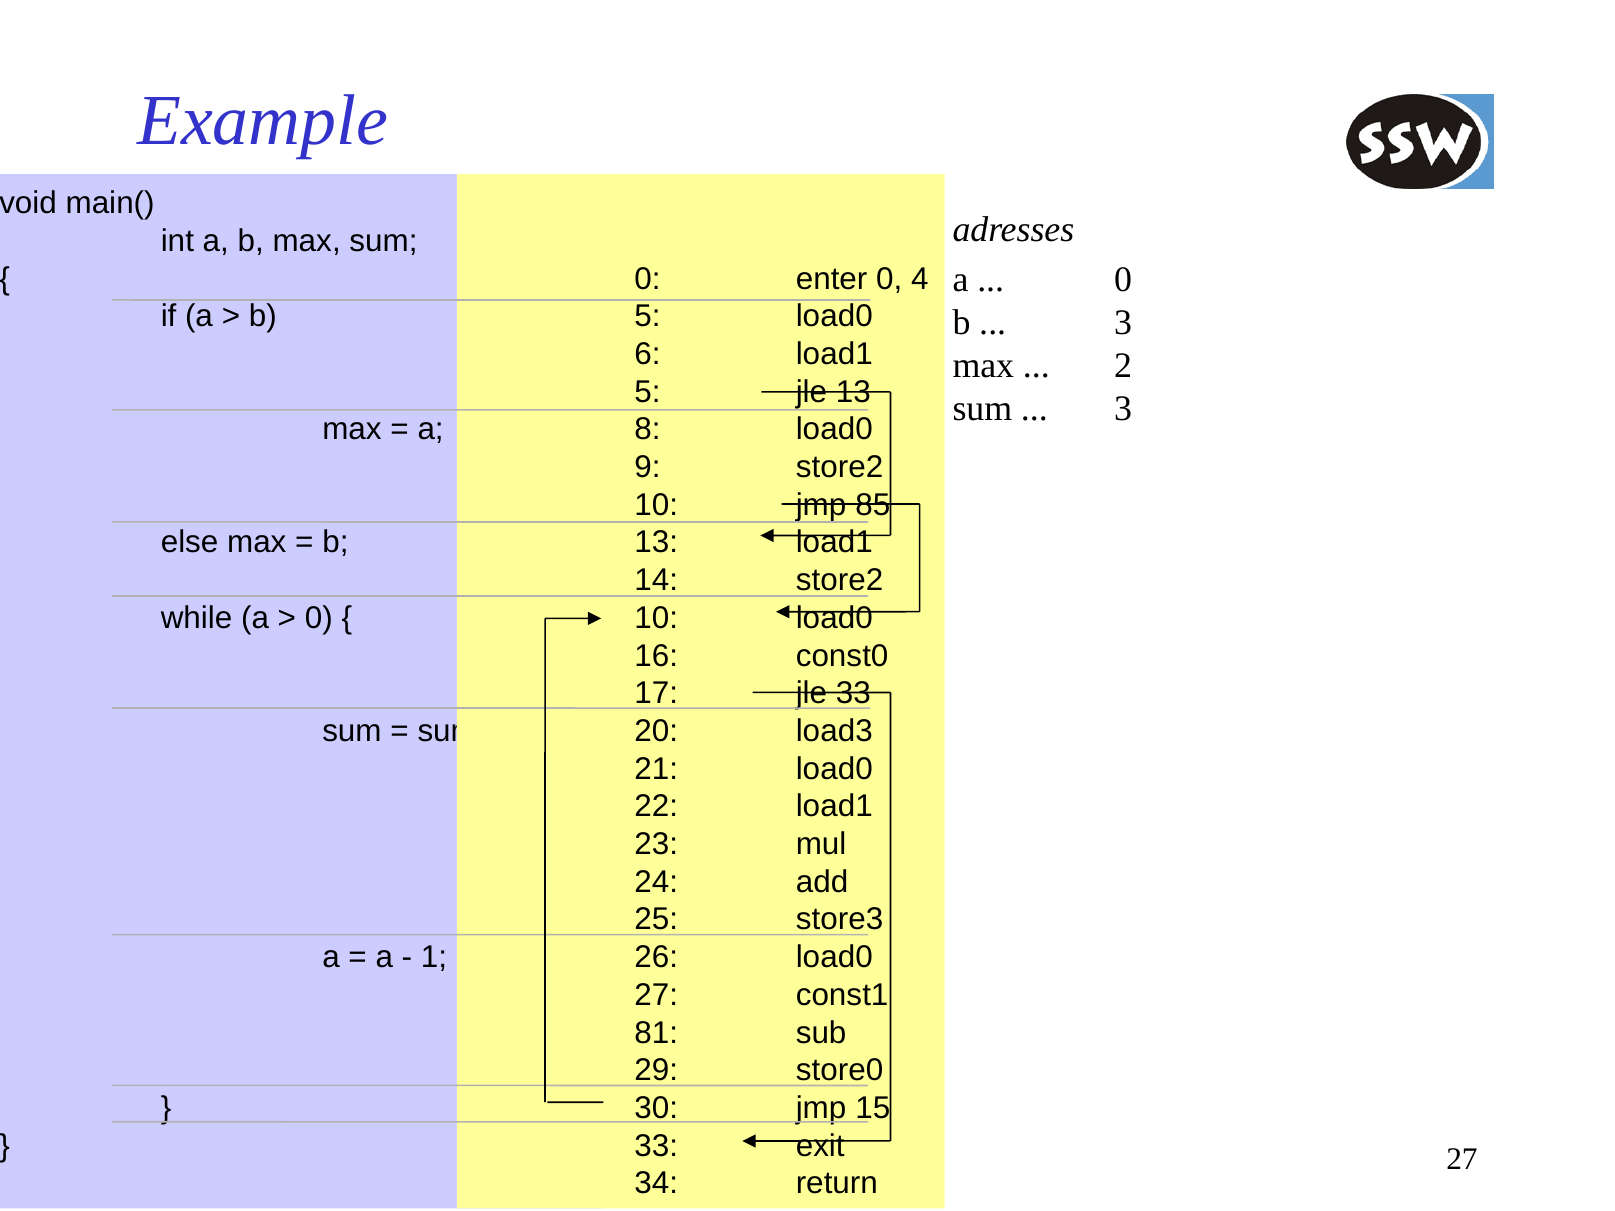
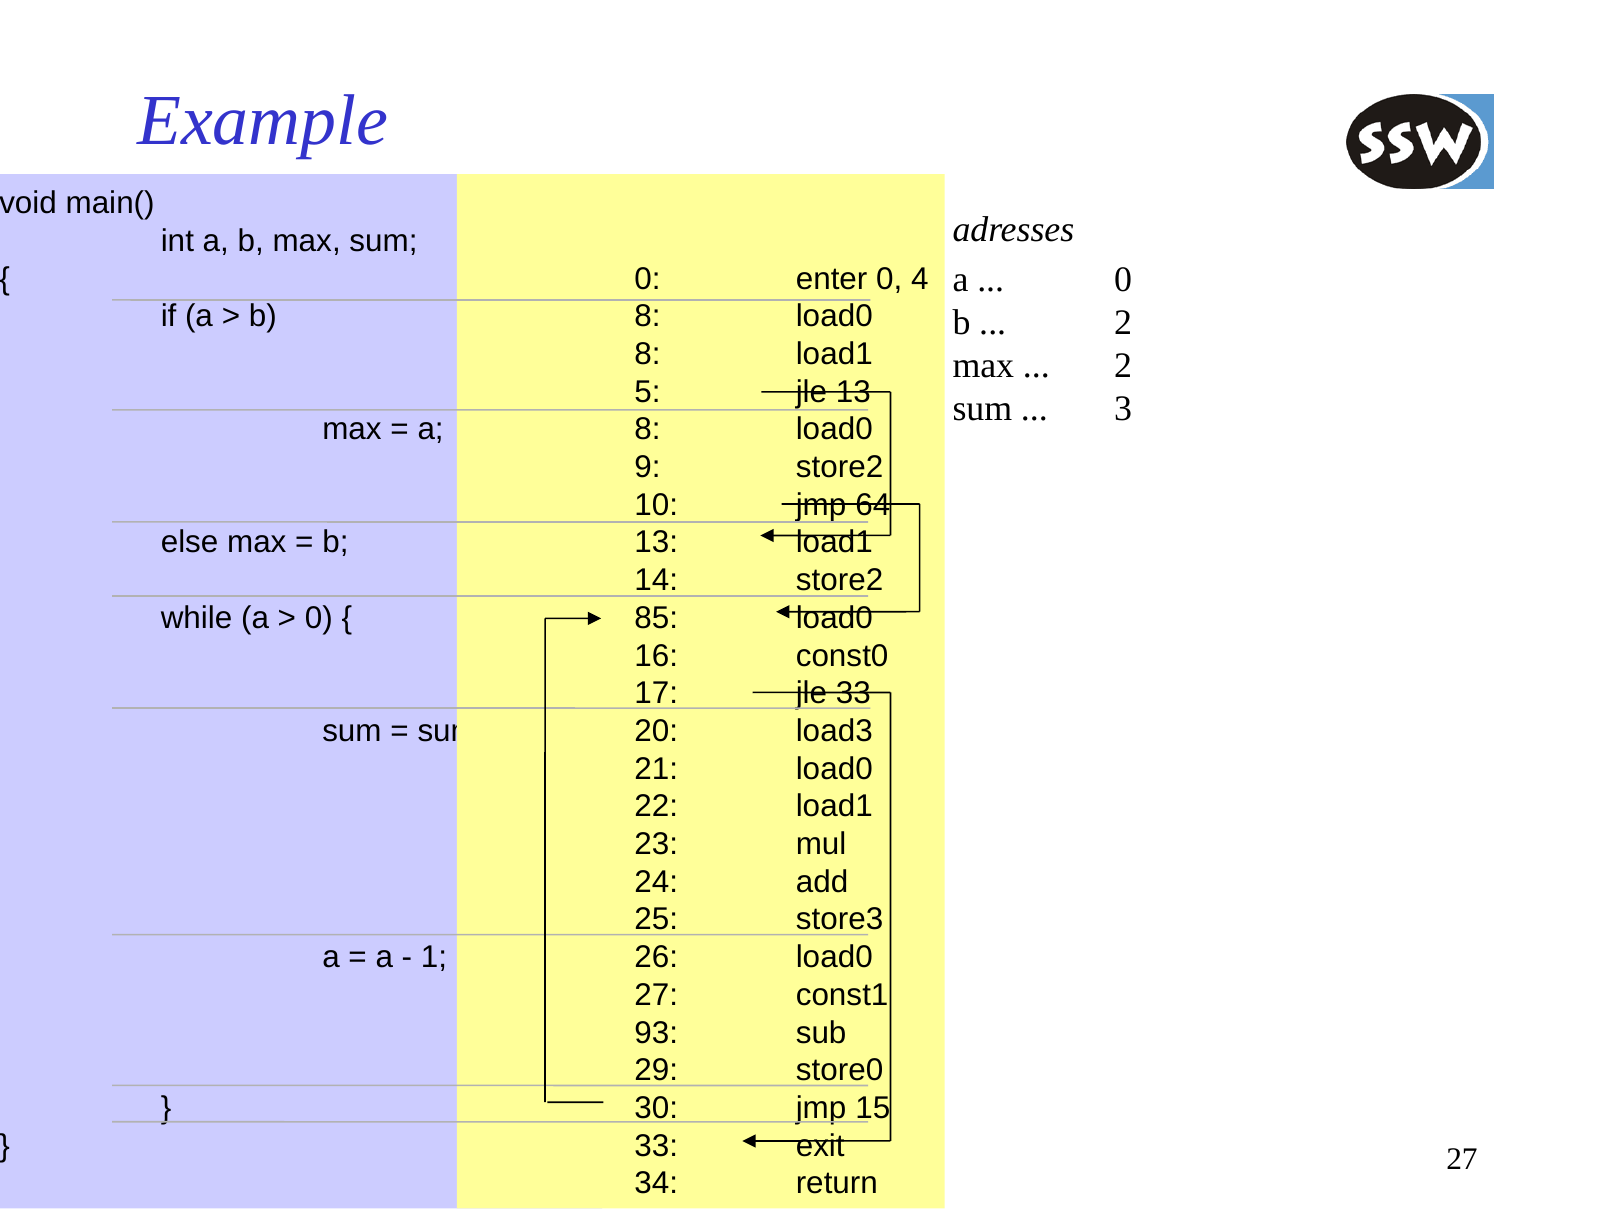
5: 5 -> 8 (647, 317)
3: 3 -> 2 (1123, 323)
6: 6 -> 8 (647, 354)
85: 85 -> 64 (873, 505)
10: 10 -> 85 (656, 618)
81: 81 -> 93 (656, 1033)
